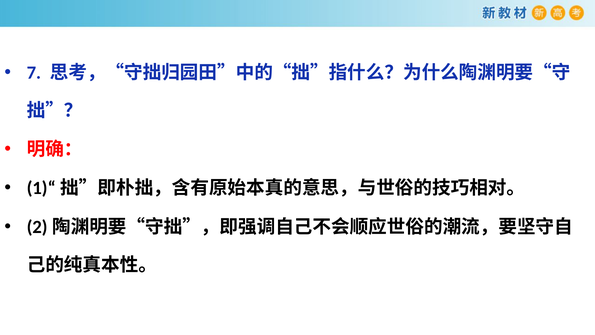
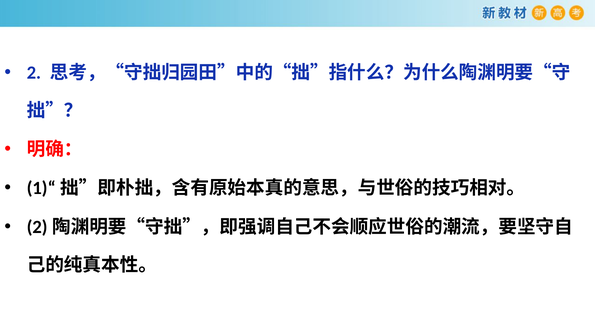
7: 7 -> 2 (34, 73)
